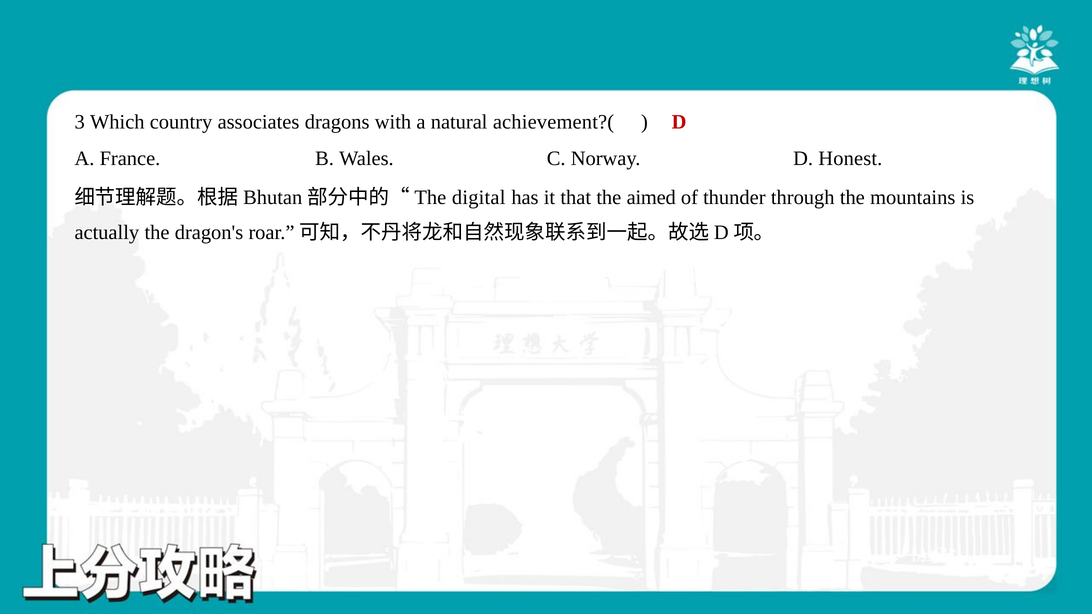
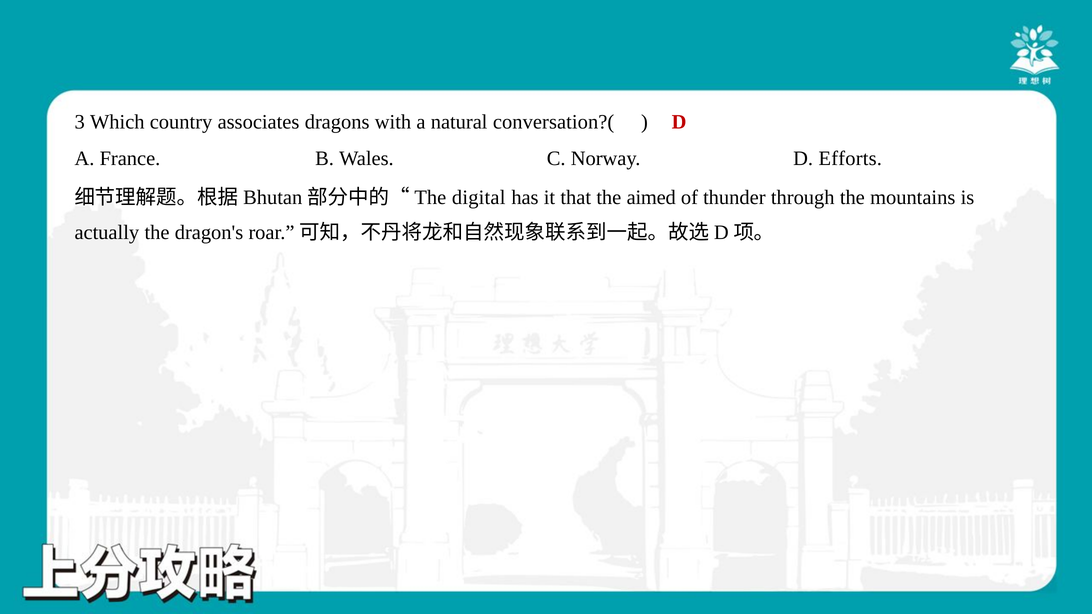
achievement?(: achievement?( -> conversation?( (554, 122)
Honest: Honest -> Efforts (850, 159)
